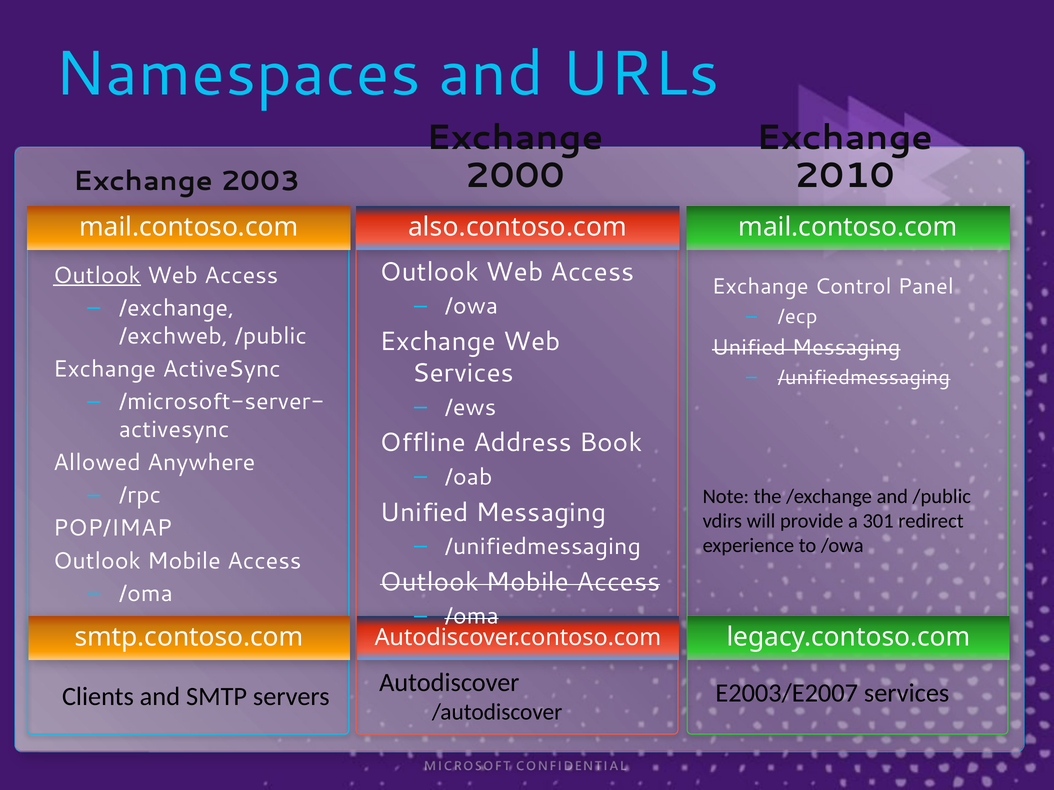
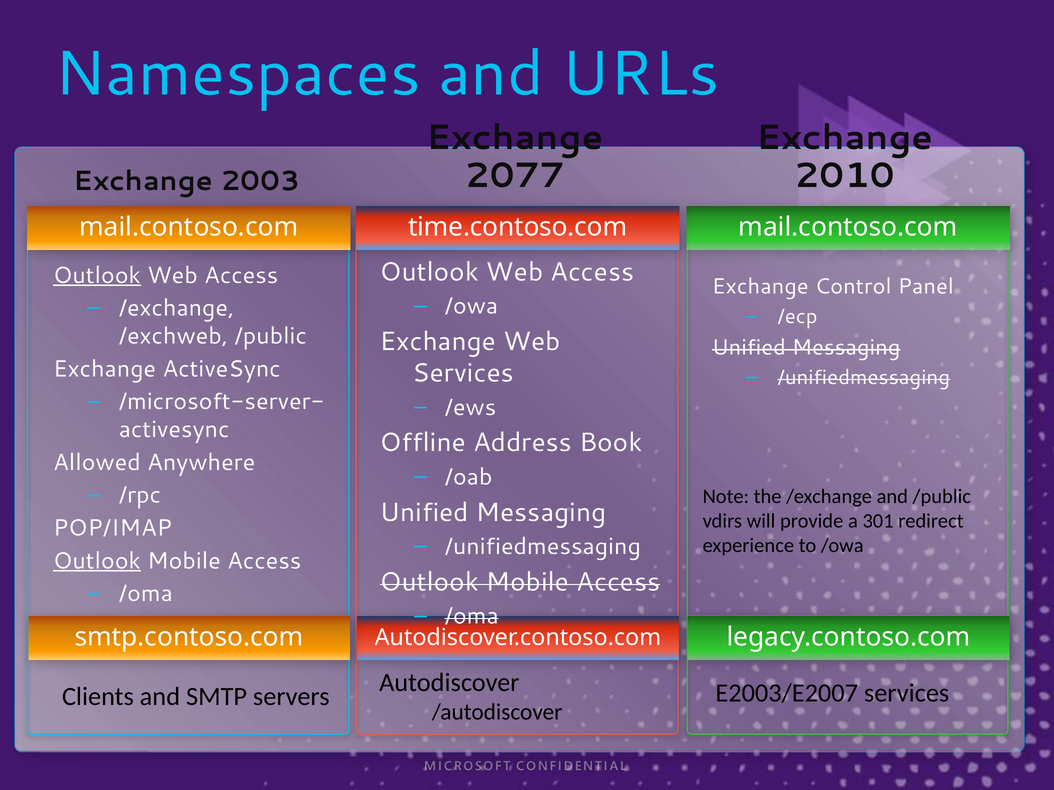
2000: 2000 -> 2077 (515, 176)
also.contoso.com: also.contoso.com -> time.contoso.com (518, 227)
Outlook underline: none -> present (97, 561)
